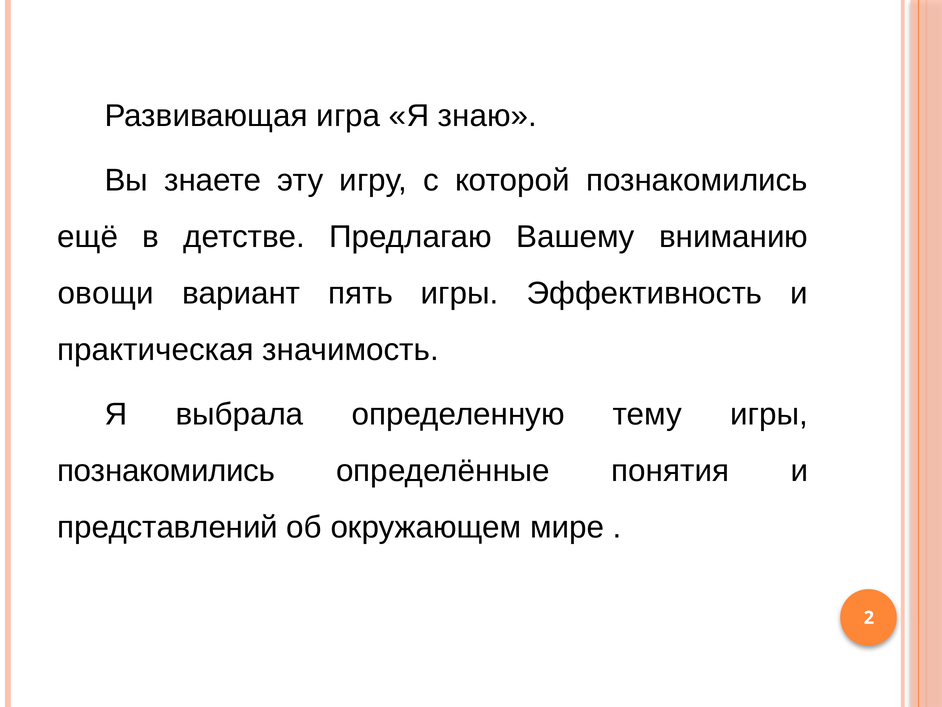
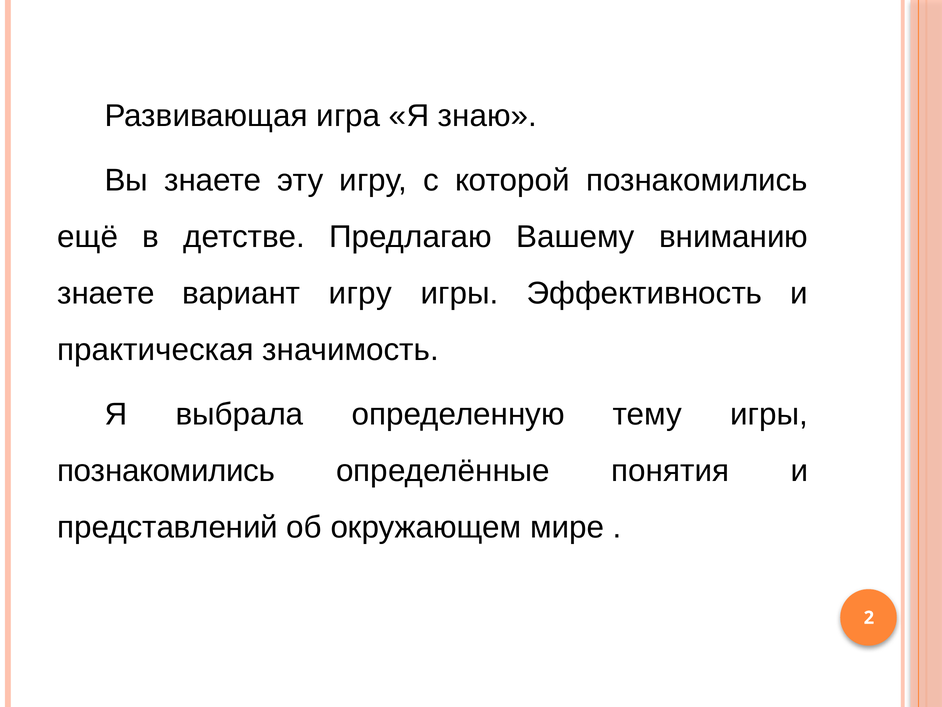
овощи: овощи -> знаете (106, 293)
вариант пять: пять -> игру (360, 293)
